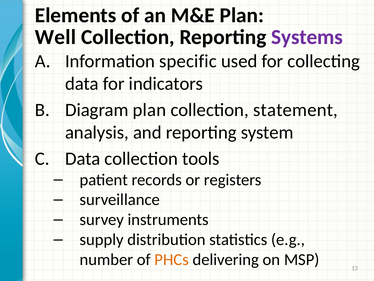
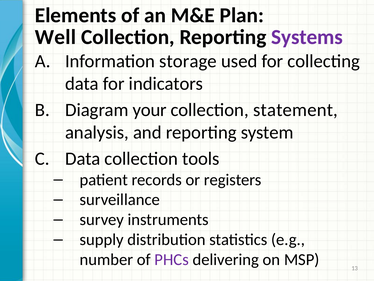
specific: specific -> storage (188, 61)
Diagram plan: plan -> your (150, 110)
PHCs colour: orange -> purple (172, 259)
